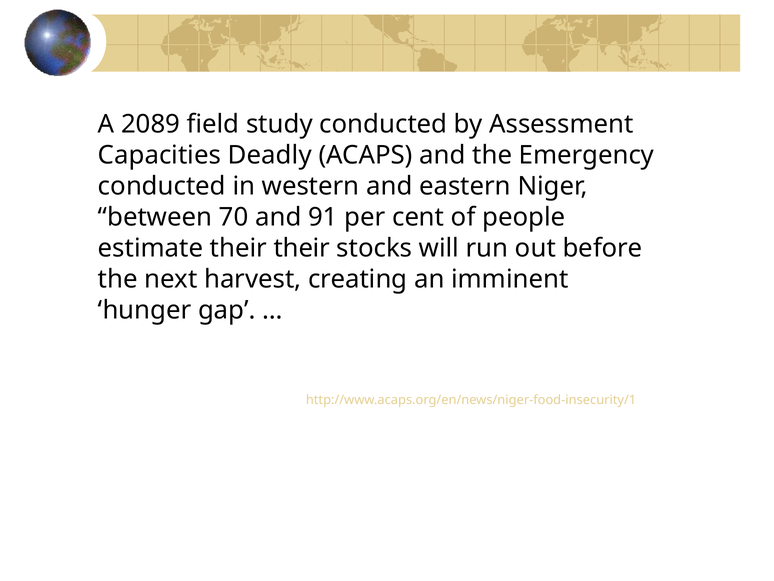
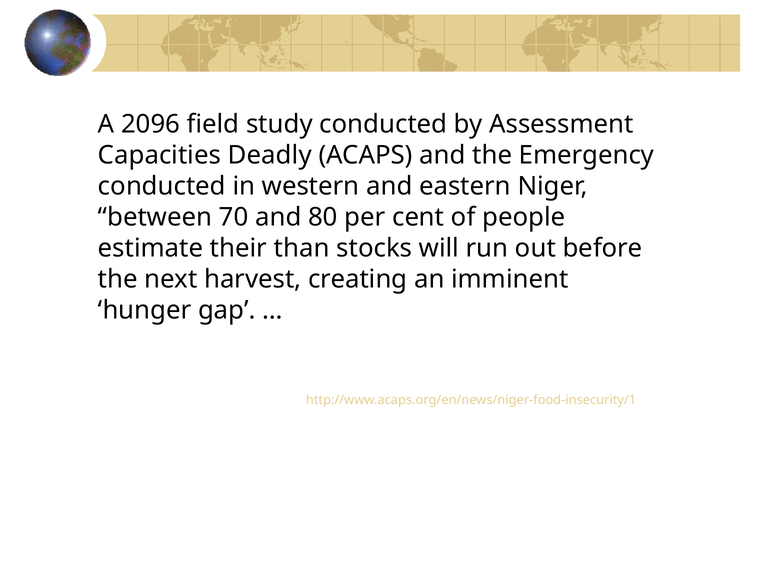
2089: 2089 -> 2096 (151, 124)
91: 91 -> 80 (323, 217)
their their: their -> than (302, 248)
